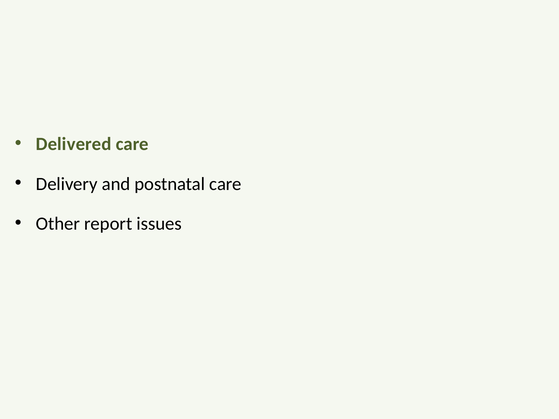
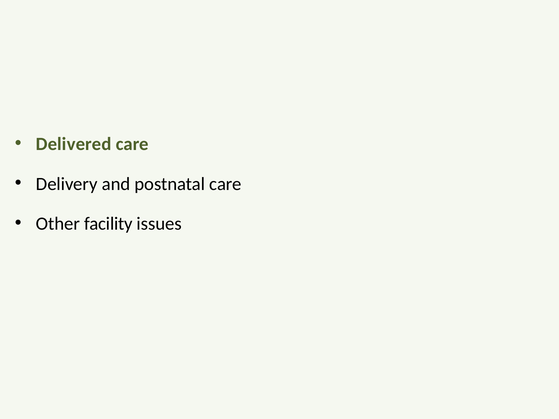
report: report -> facility (108, 224)
